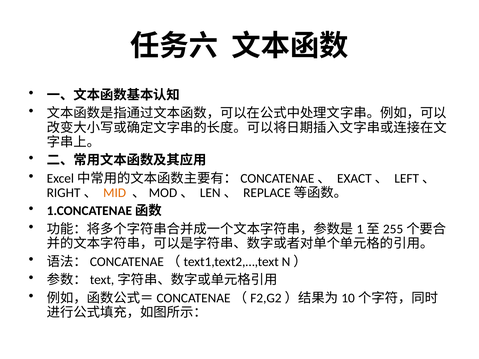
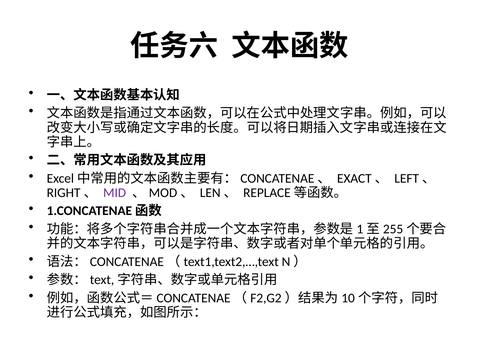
MID colour: orange -> purple (115, 193)
